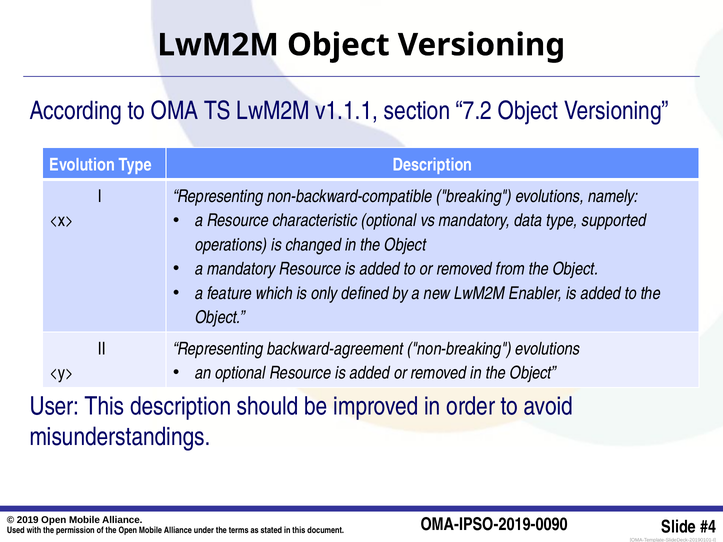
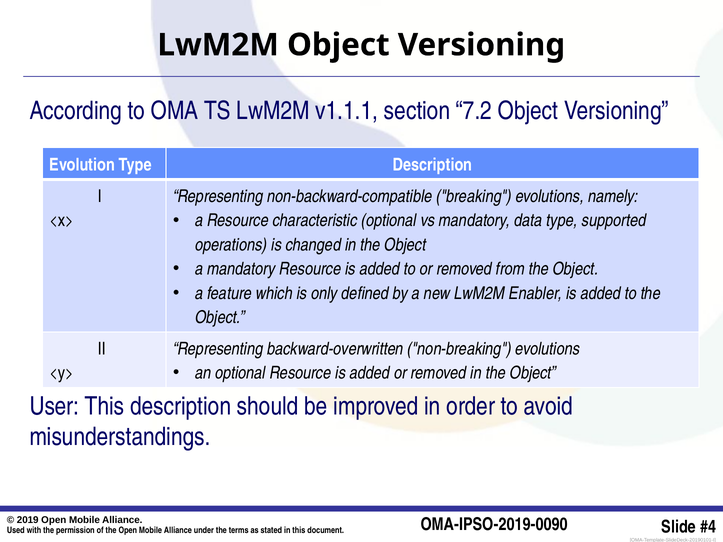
backward-agreement: backward-agreement -> backward-overwritten (335, 349)
